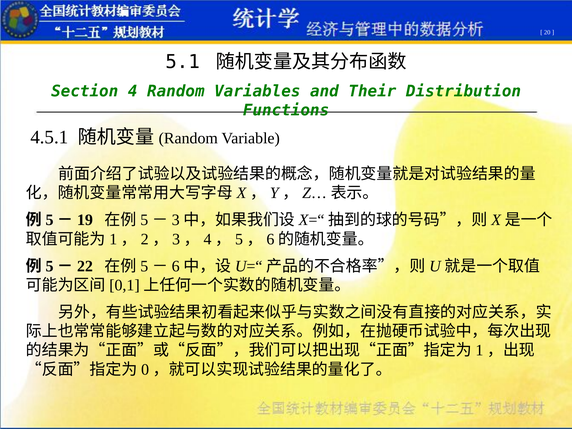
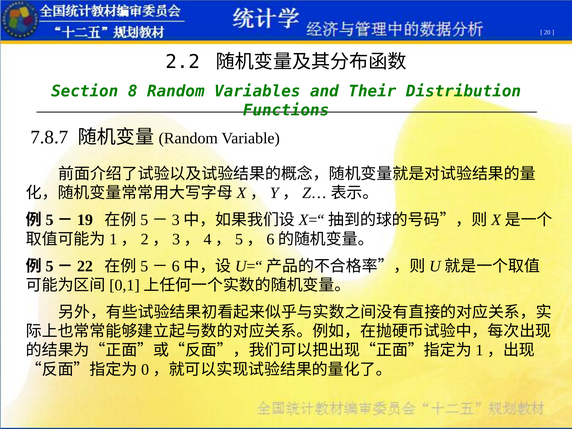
5.1: 5.1 -> 2.2 (183, 62)
4: 4 -> 8 (133, 91)
4.5.1: 4.5.1 -> 7.8.7 (49, 137)
